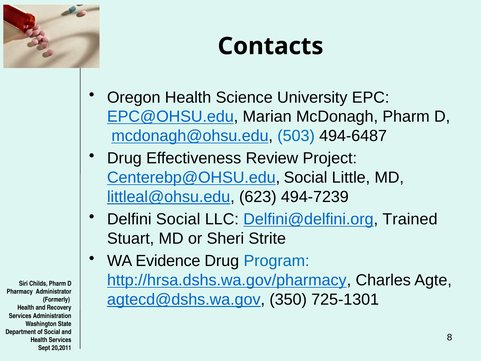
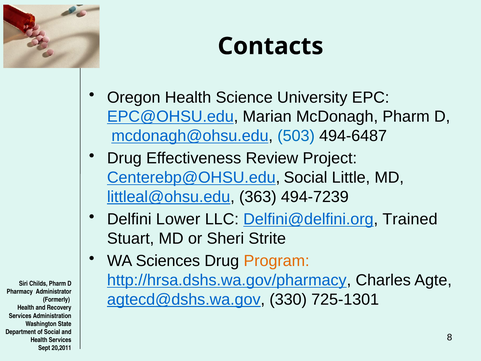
623: 623 -> 363 (258, 197)
Delfini Social: Social -> Lower (178, 219)
Evidence: Evidence -> Sciences (168, 261)
Program colour: blue -> orange (277, 261)
350: 350 -> 330 (288, 299)
